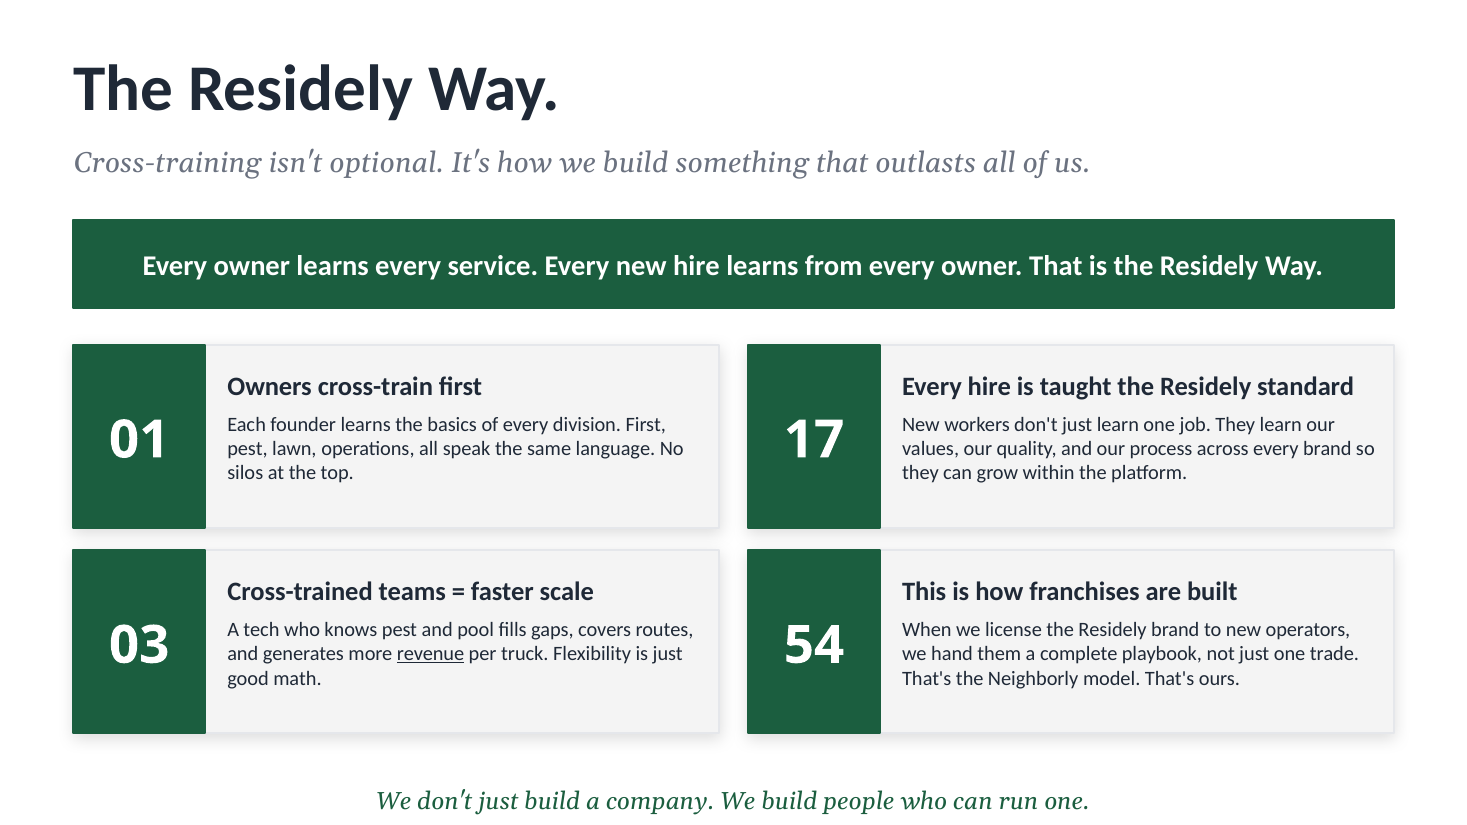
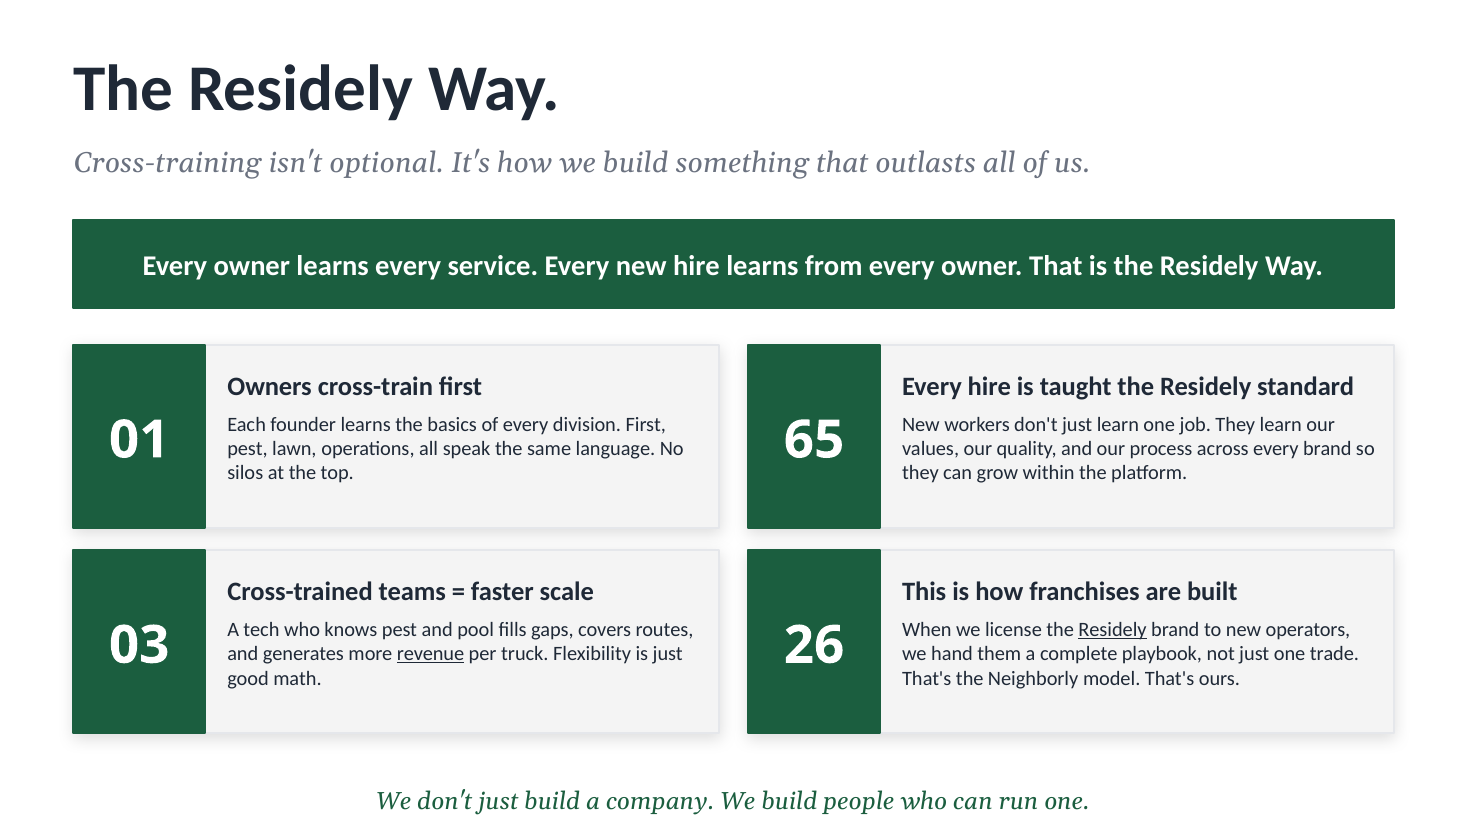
17: 17 -> 65 (814, 440)
Residely underline: none -> present (1113, 630)
54: 54 -> 26 (814, 646)
